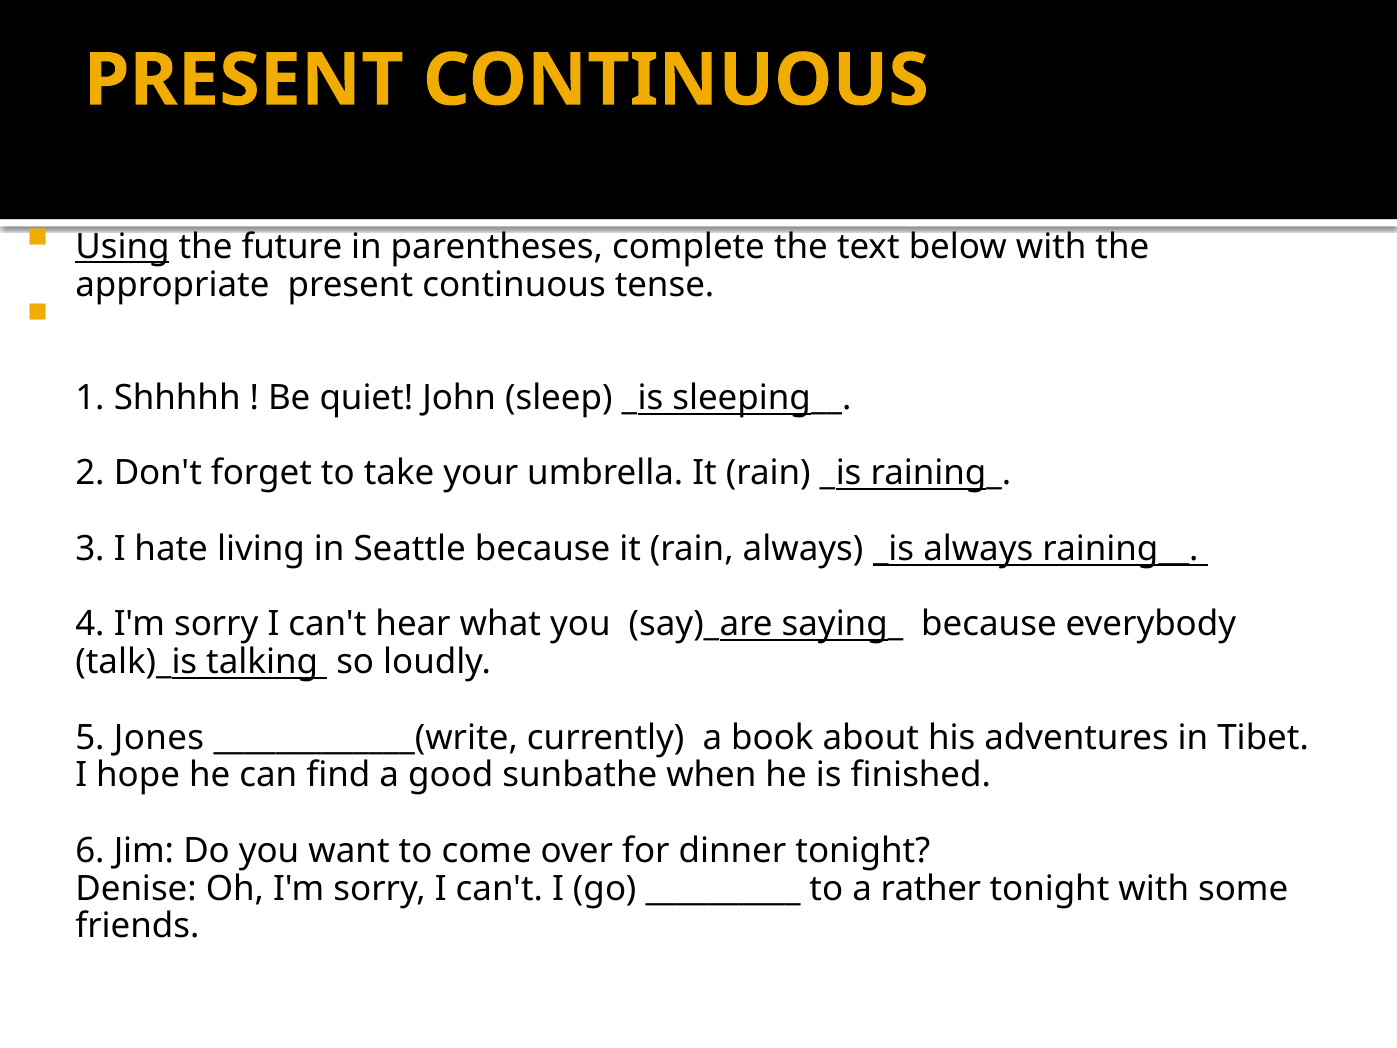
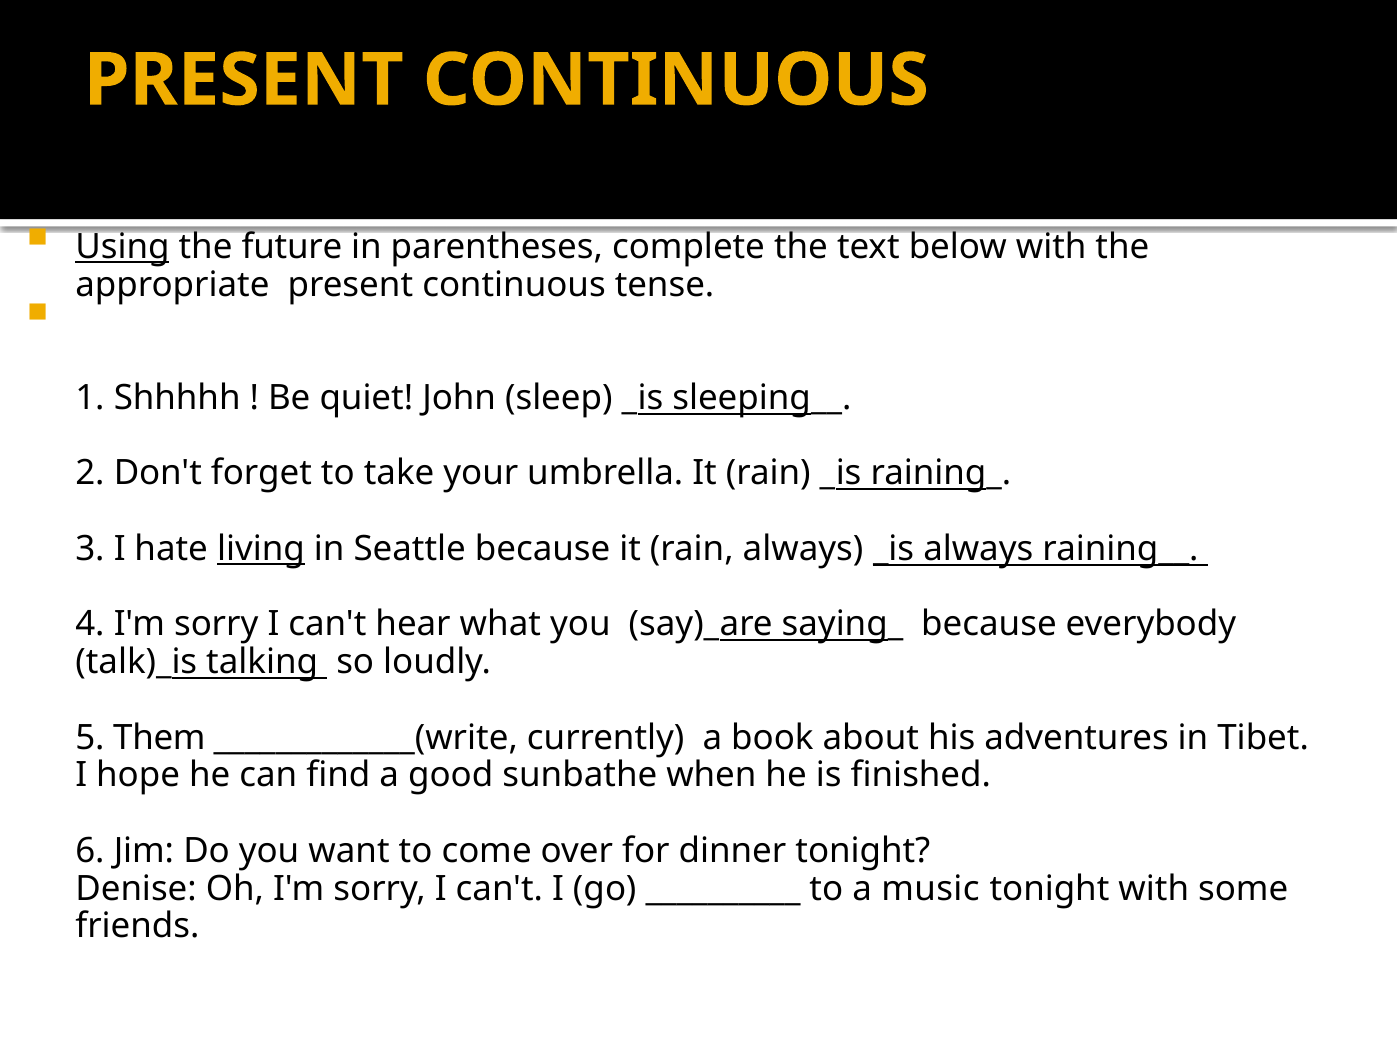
living underline: none -> present (261, 549)
Jones: Jones -> Them (159, 737)
rather: rather -> music (931, 888)
